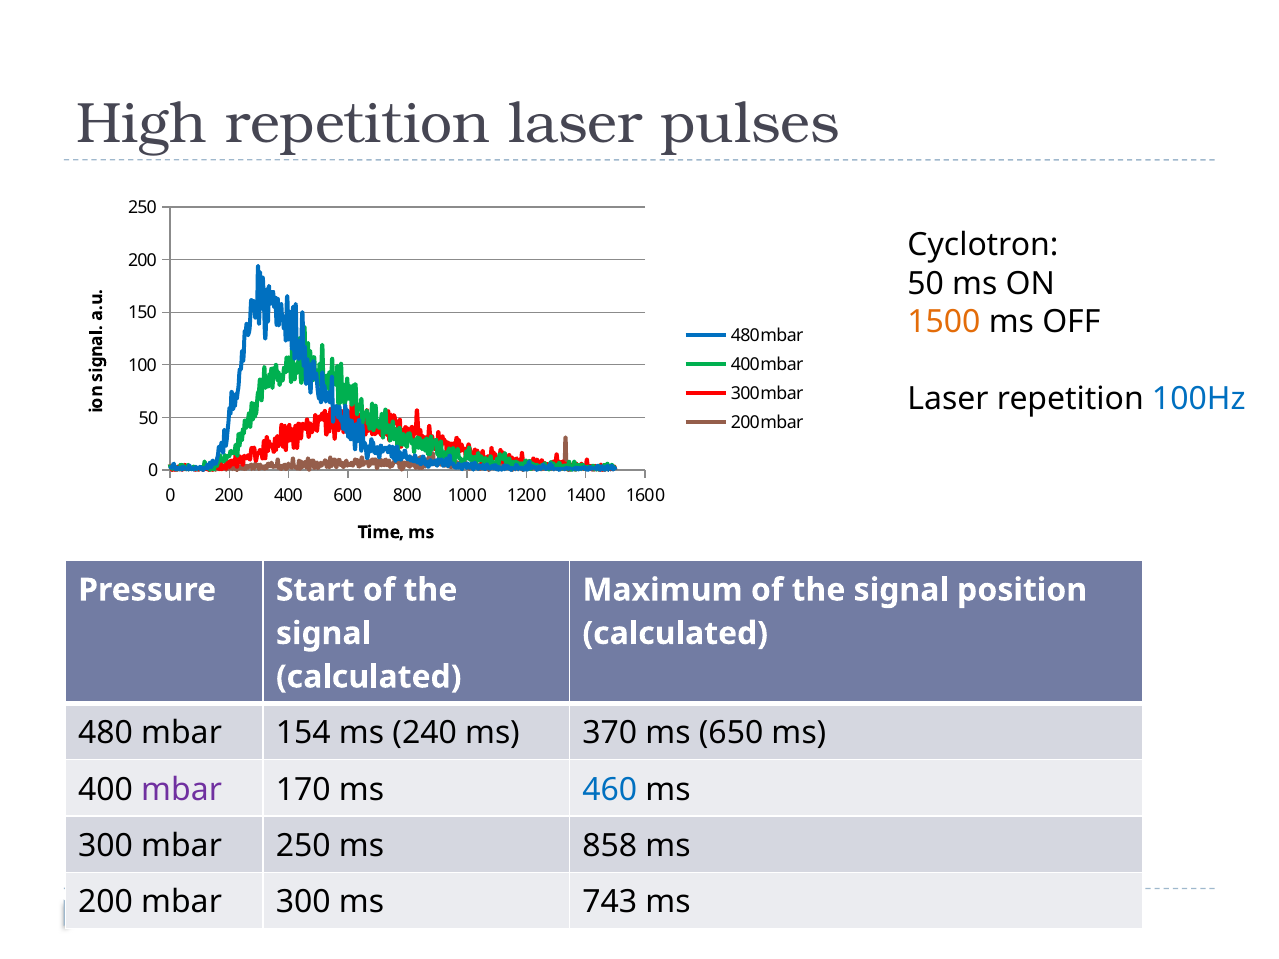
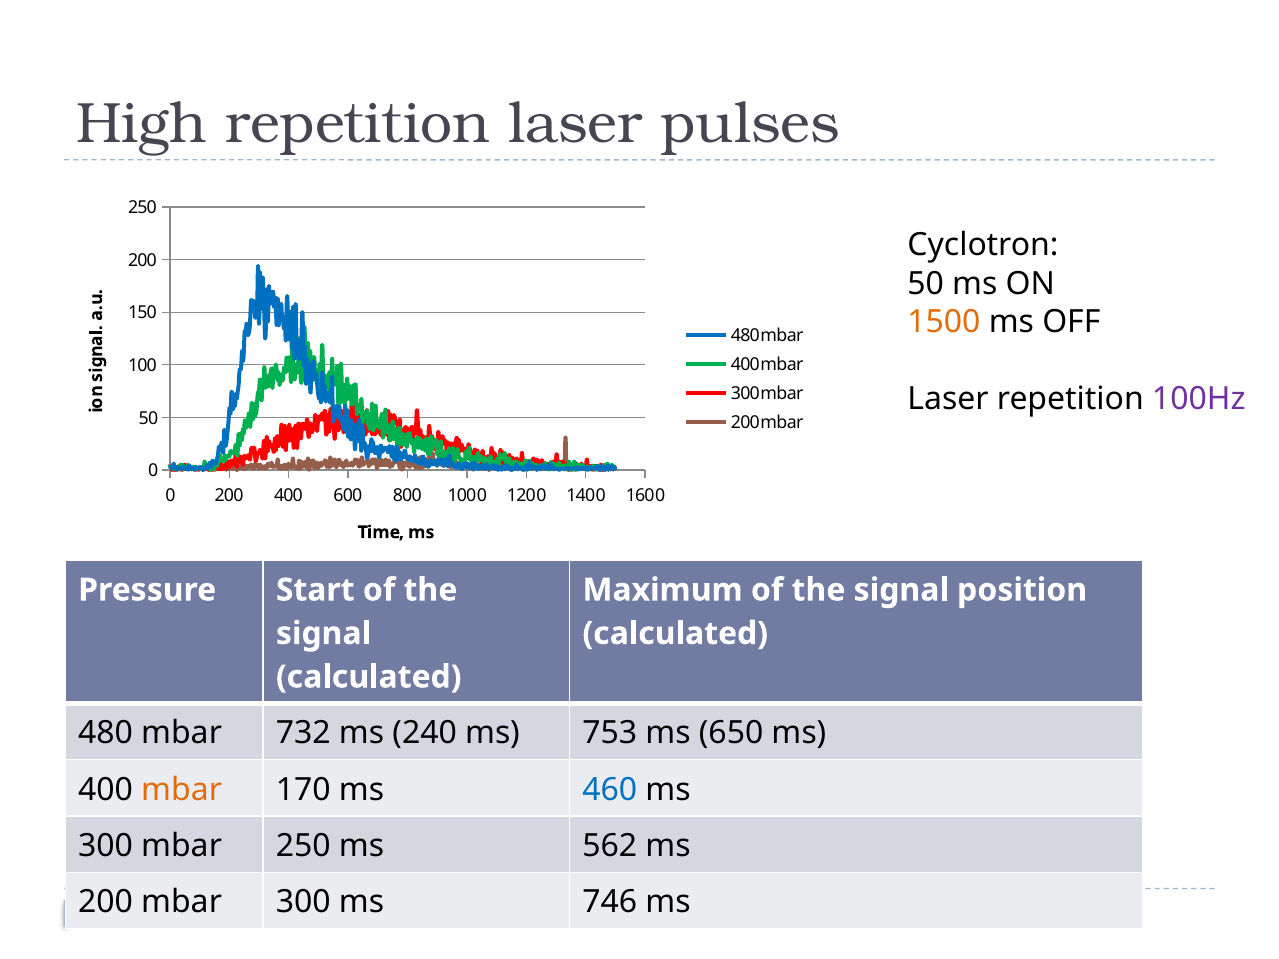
100Hz colour: blue -> purple (1199, 399)
154: 154 -> 732 (303, 733)
370: 370 -> 753 (610, 733)
mbar colour: purple -> orange (182, 790)
858: 858 -> 562 (610, 846)
743: 743 -> 746 (610, 903)
